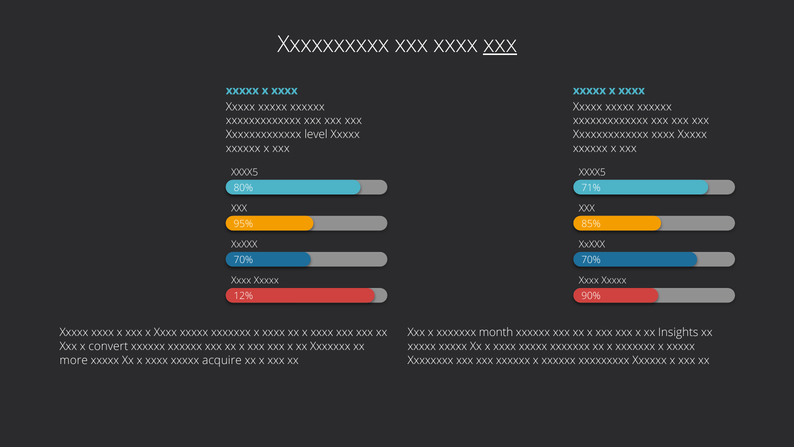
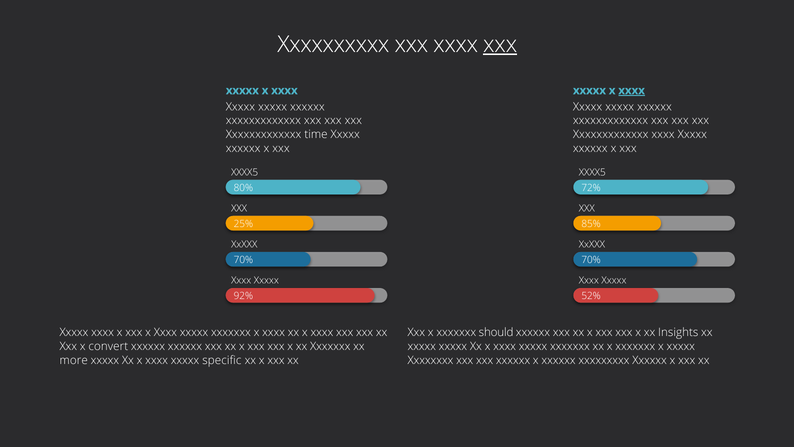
xxxx underline: none -> present (632, 90)
level: level -> time (316, 134)
71%: 71% -> 72% (591, 188)
95%: 95% -> 25% (243, 224)
12%: 12% -> 92% (243, 296)
90%: 90% -> 52% (591, 296)
month: month -> should (496, 332)
acquire: acquire -> specific (222, 360)
